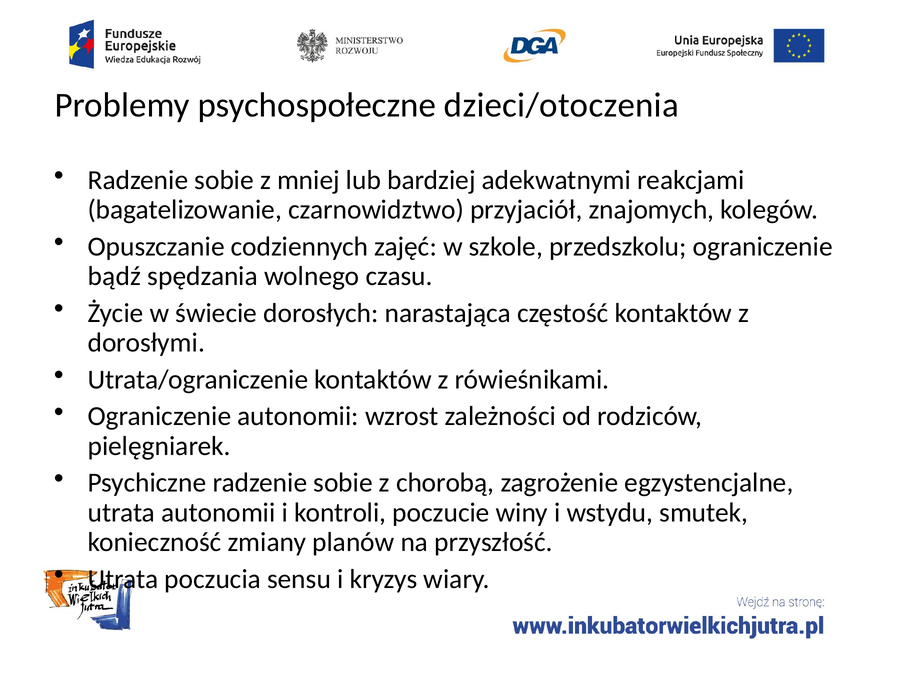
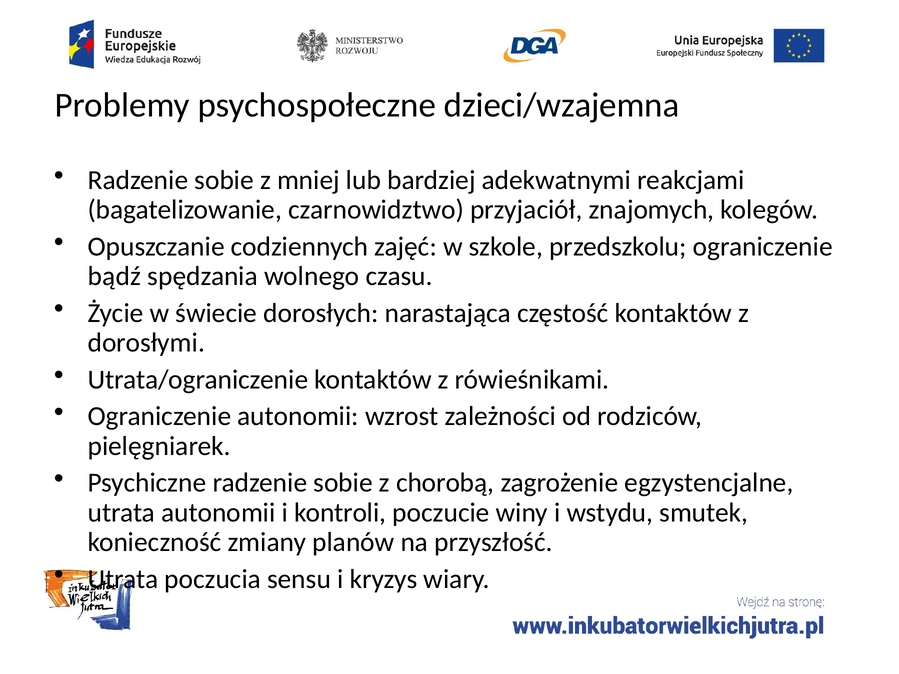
dzieci/otoczenia: dzieci/otoczenia -> dzieci/wzajemna (562, 105)
